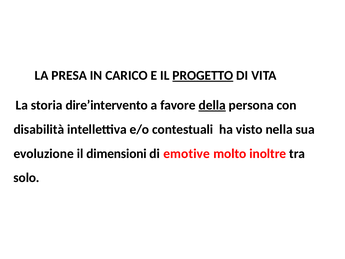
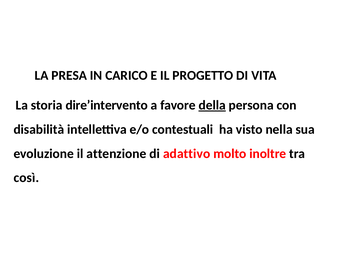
PROGETTO underline: present -> none (203, 75)
dimensioni: dimensioni -> attenzione (116, 153)
emotive: emotive -> adattivo (187, 153)
solo: solo -> così (26, 178)
